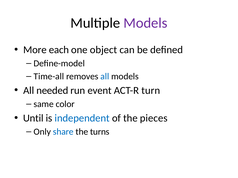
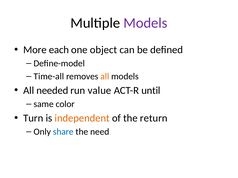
all colour: blue -> orange (105, 77)
event: event -> value (100, 91)
turn: turn -> until (151, 91)
Until: Until -> Turn (33, 118)
independent colour: blue -> orange (82, 118)
pieces: pieces -> return (154, 118)
turns: turns -> need (100, 132)
